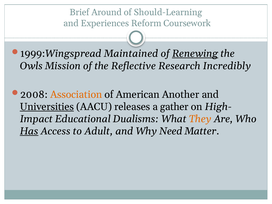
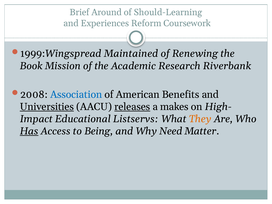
Renewing underline: present -> none (195, 54)
Owls: Owls -> Book (31, 66)
Reflective: Reflective -> Academic (133, 66)
Incredibly: Incredibly -> Riverbank (227, 66)
Association colour: orange -> blue (76, 94)
Another: Another -> Benefits (181, 94)
releases underline: none -> present (132, 107)
gather: gather -> makes (174, 107)
Dualisms: Dualisms -> Listservs (136, 119)
Adult: Adult -> Being (99, 131)
